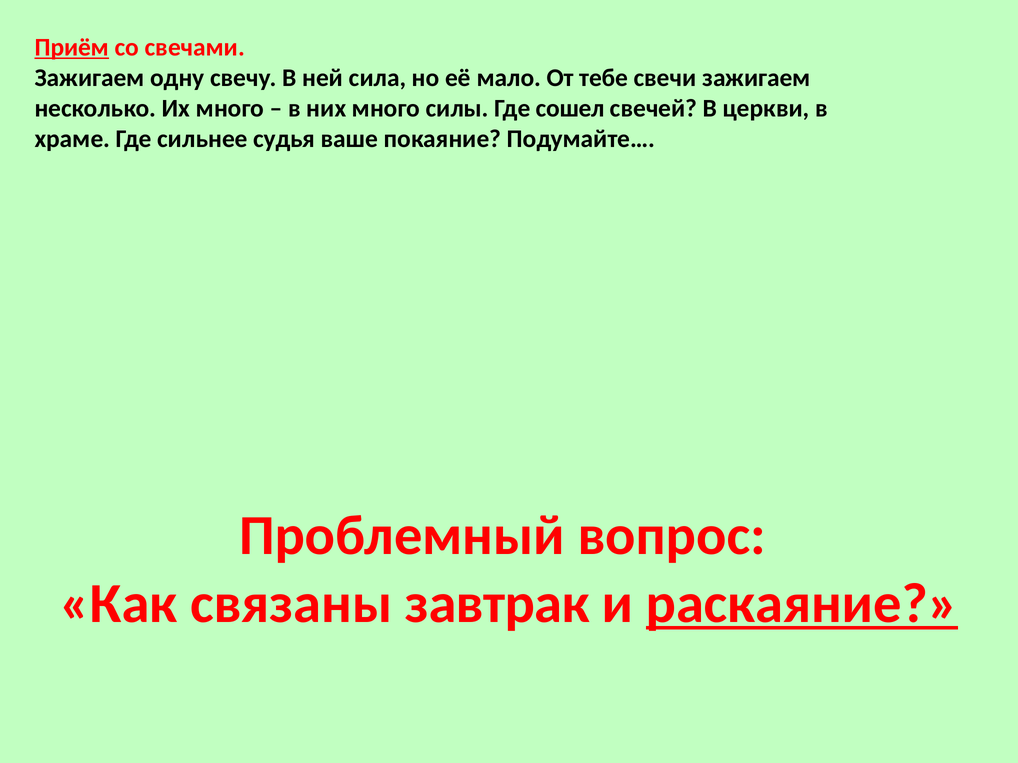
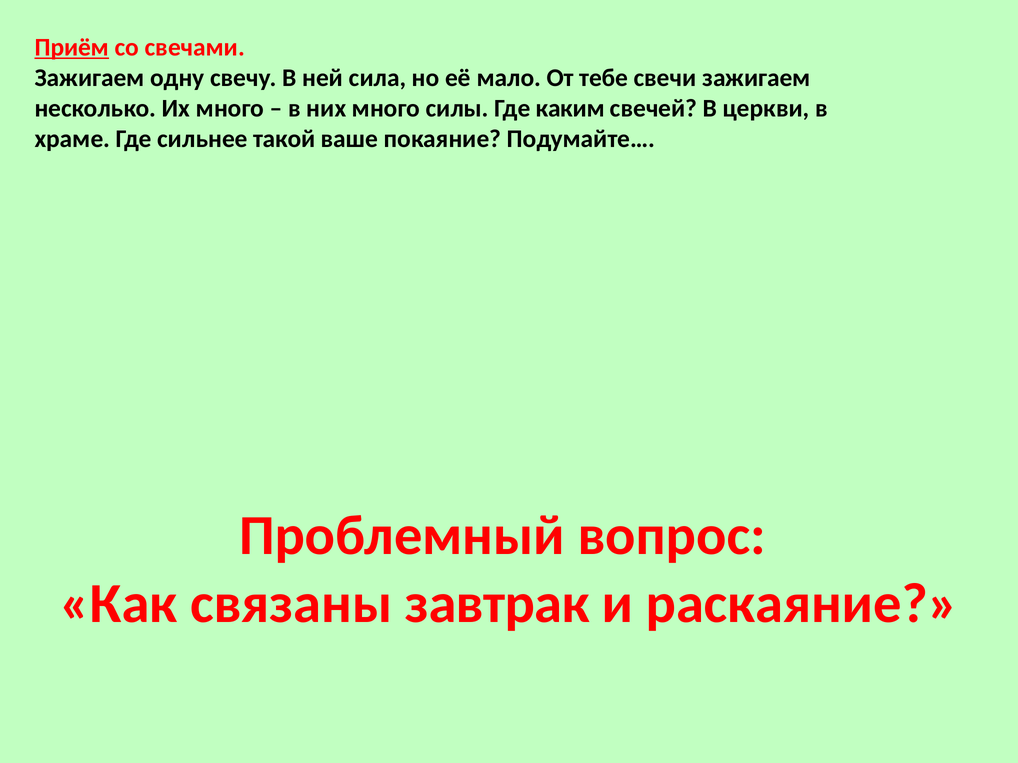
сошел: сошел -> каким (570, 109)
судья: судья -> такой (284, 139)
раскаяние underline: present -> none (802, 604)
